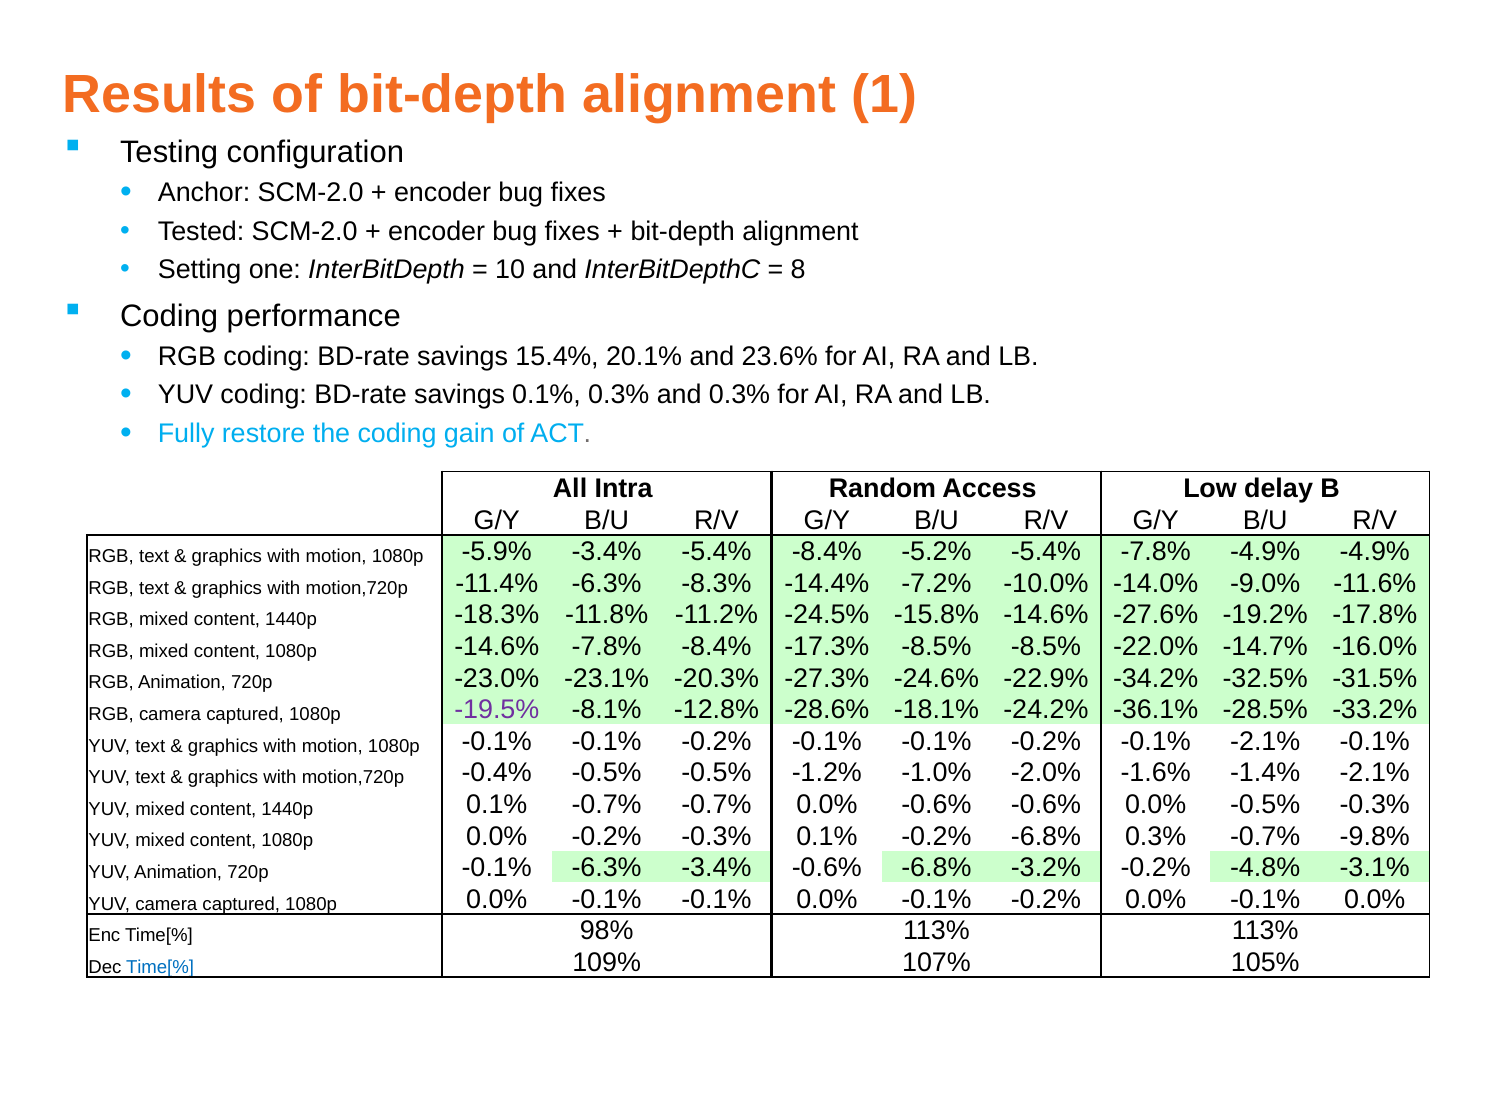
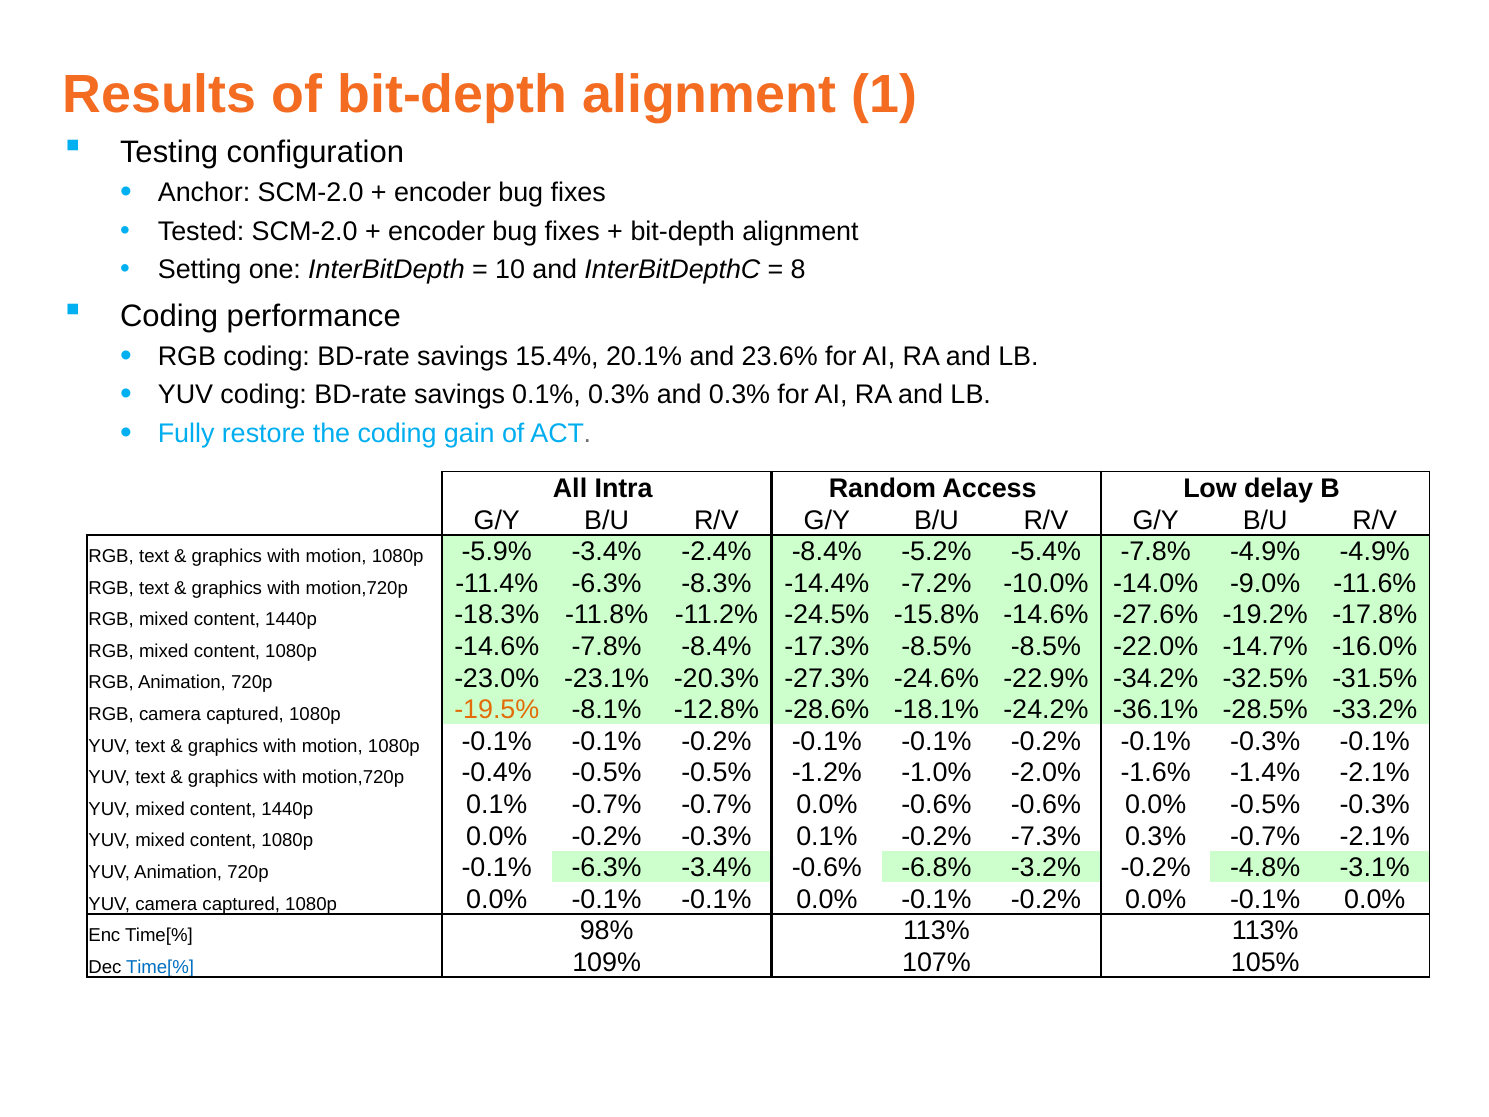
-3.4% -5.4%: -5.4% -> -2.4% (716, 552)
-19.5% colour: purple -> orange (497, 710)
-0.1% -2.1%: -2.1% -> -0.3% (1265, 741)
-0.2% -6.8%: -6.8% -> -7.3% (1046, 836)
-0.7% -9.8%: -9.8% -> -2.1% (1375, 836)
